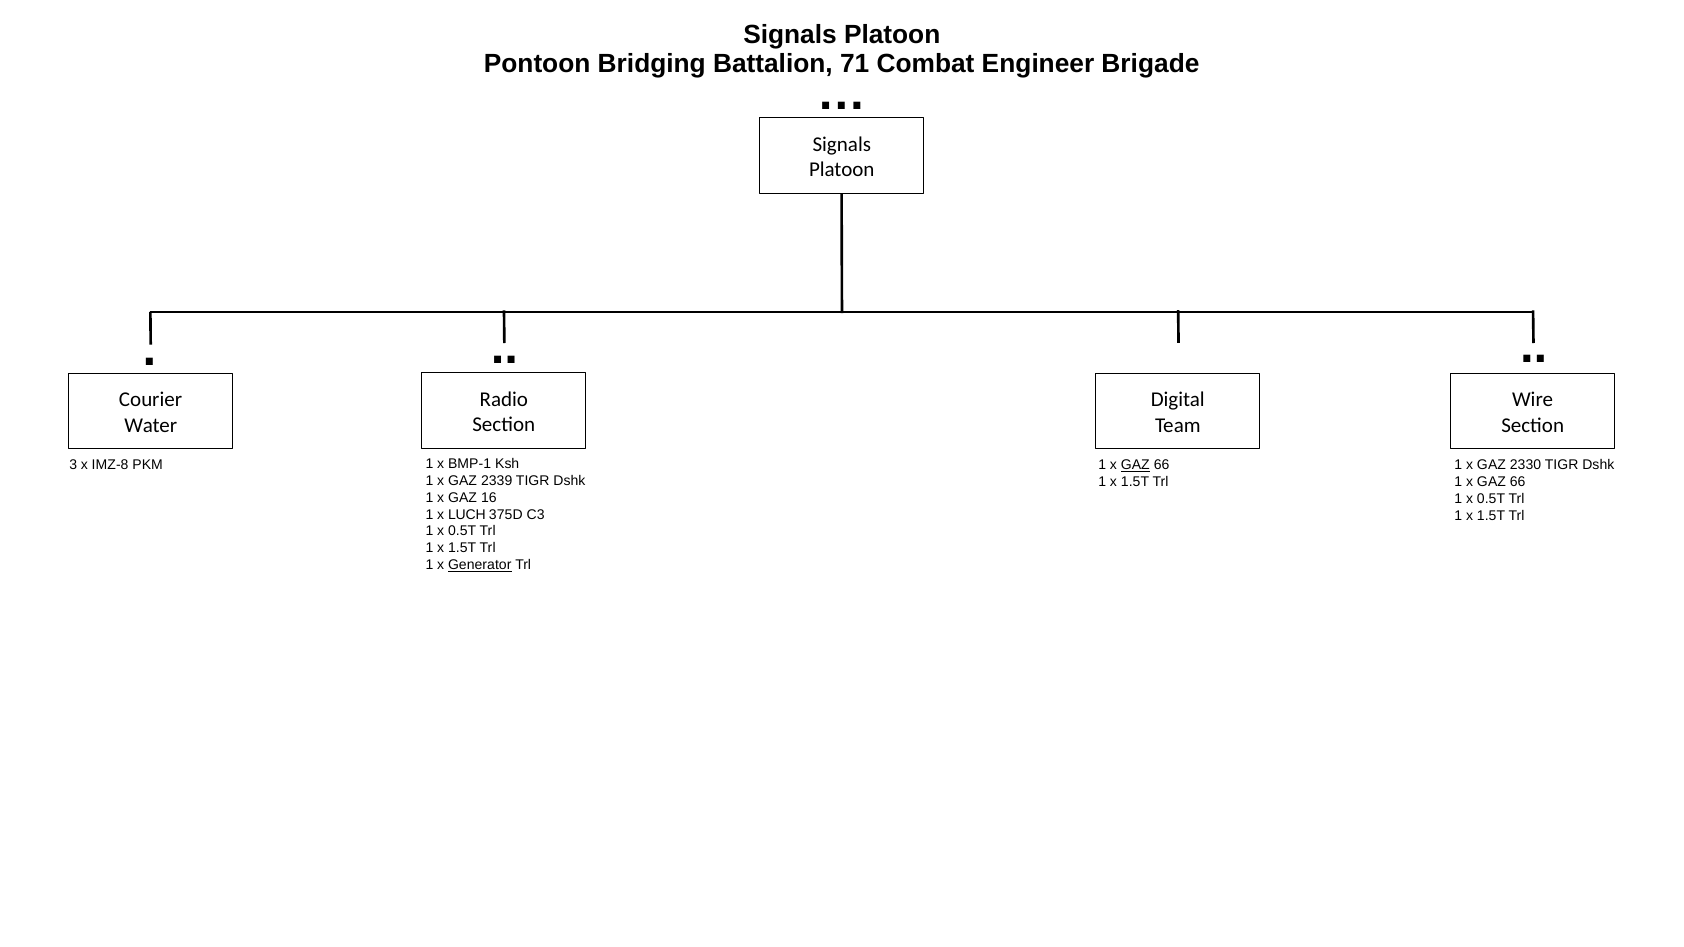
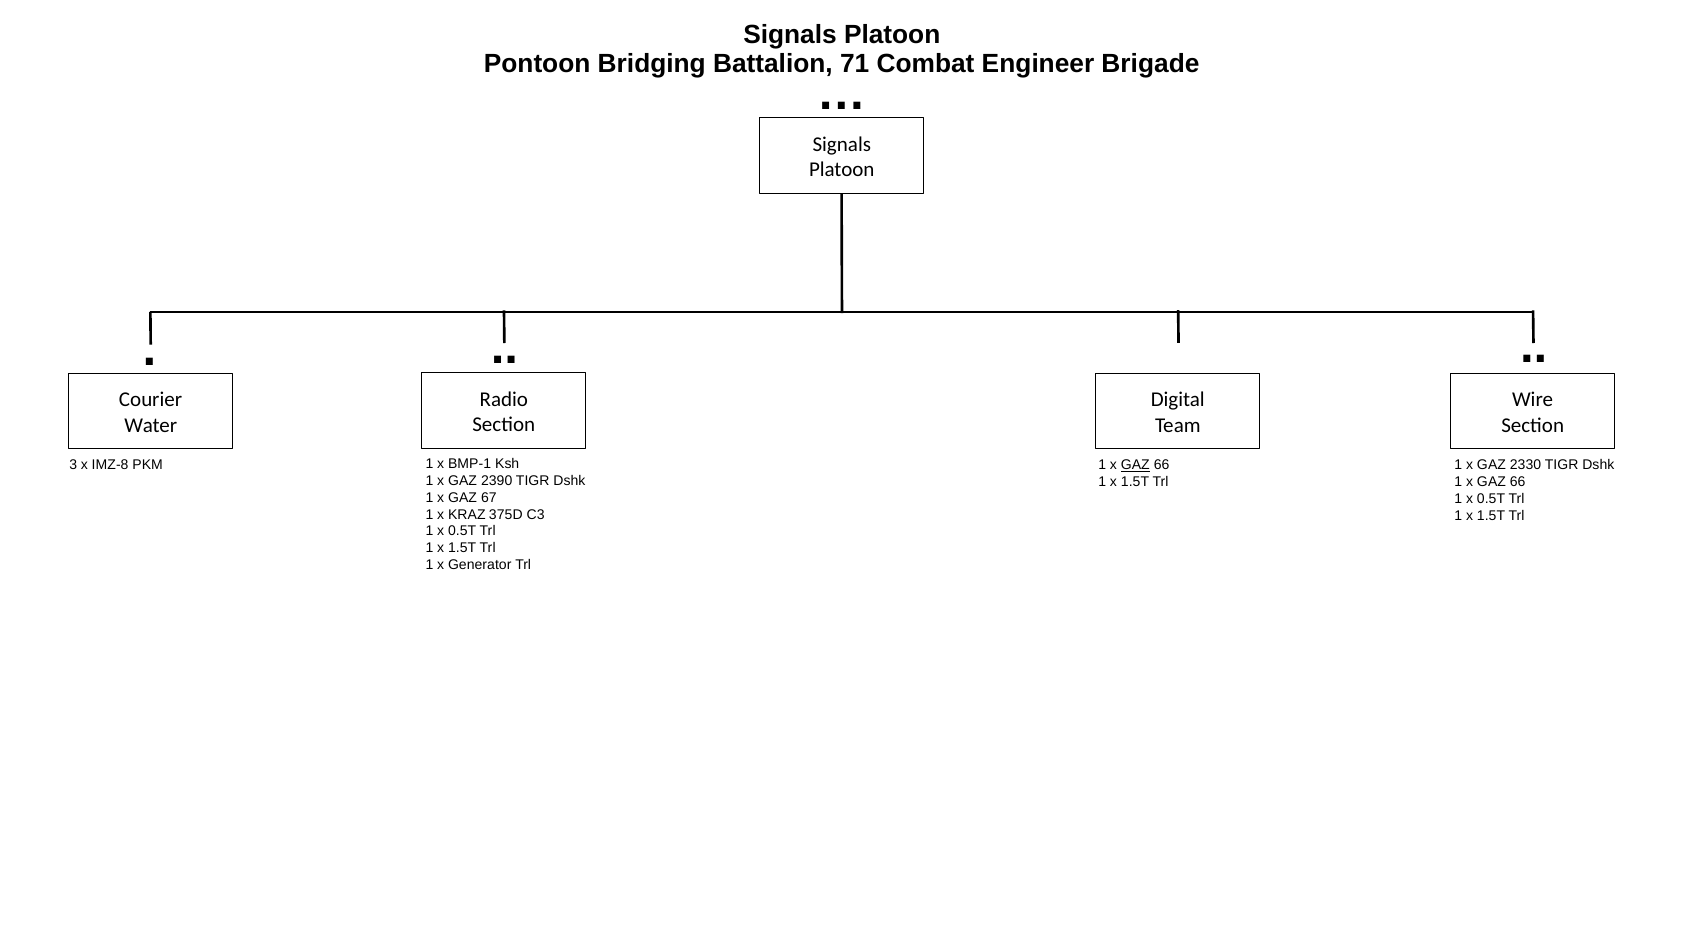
2339: 2339 -> 2390 (497, 481)
16: 16 -> 67 (489, 498)
LUCH: LUCH -> KRAZ (467, 515)
Generator underline: present -> none (480, 565)
